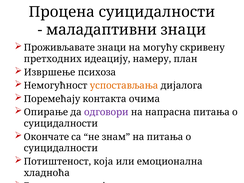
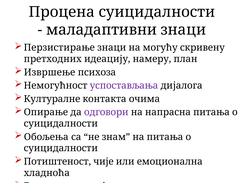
Проживљавате: Проживљавате -> Перзистирање (59, 48)
успостављања colour: orange -> purple (124, 86)
Поремећају: Поремећају -> Културалне (52, 99)
Окончате: Окончате -> Обољења (46, 137)
која: која -> чије (103, 162)
